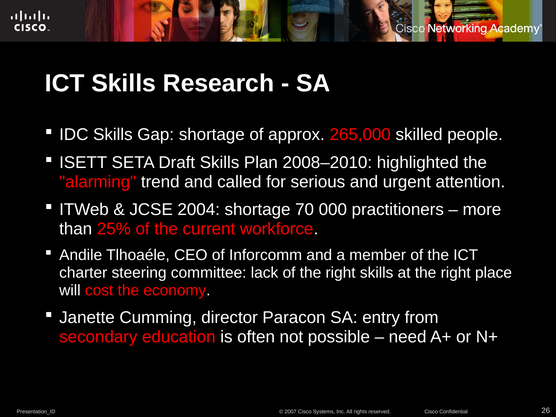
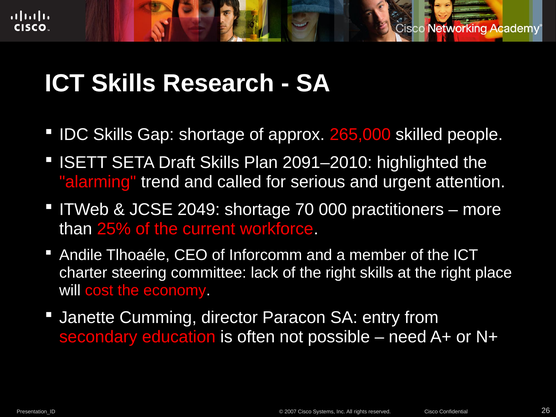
2008–2010: 2008–2010 -> 2091–2010 (327, 162)
2004: 2004 -> 2049 (199, 210)
